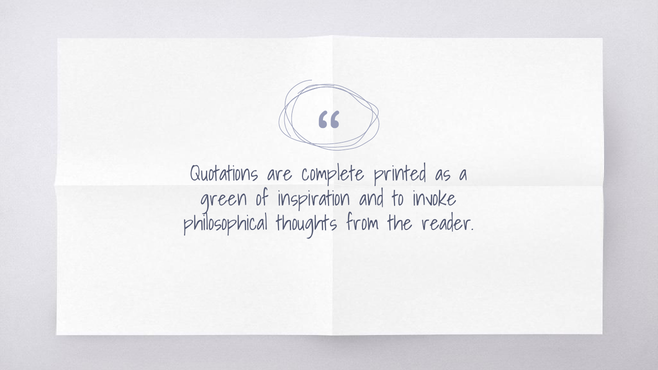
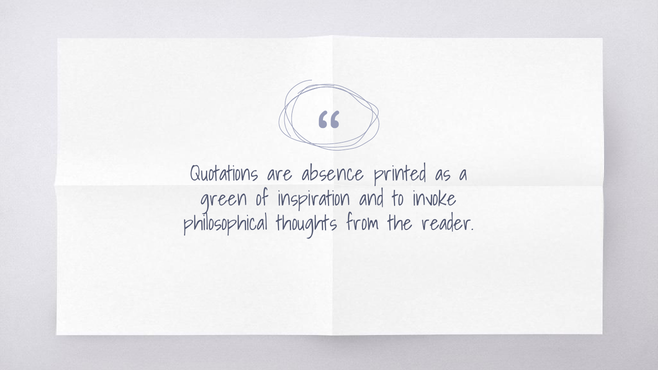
complete: complete -> absence (333, 174)
